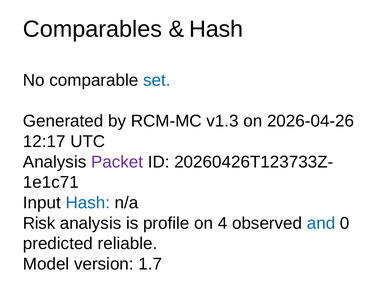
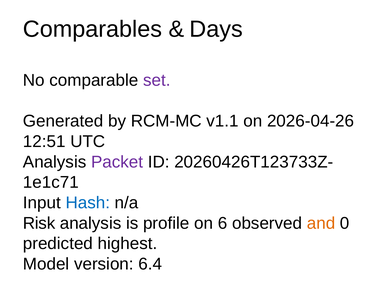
Hash: Hash -> Days (216, 29)
set colour: blue -> purple (157, 80)
v1.3: v1.3 -> v1.1 (223, 121)
12:17: 12:17 -> 12:51 (44, 142)
4: 4 -> 6 (223, 223)
and colour: blue -> orange (321, 223)
reliable: reliable -> highest (127, 244)
1.7: 1.7 -> 6.4 (150, 264)
